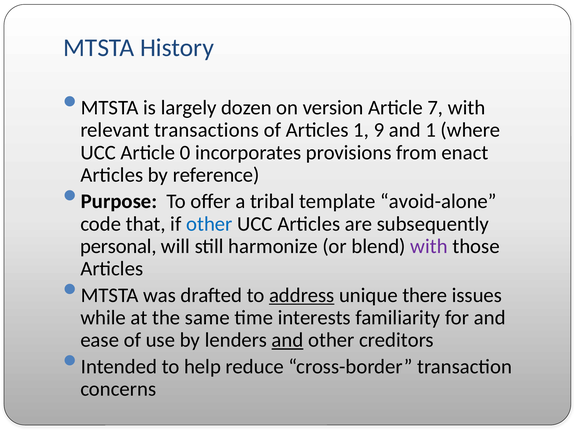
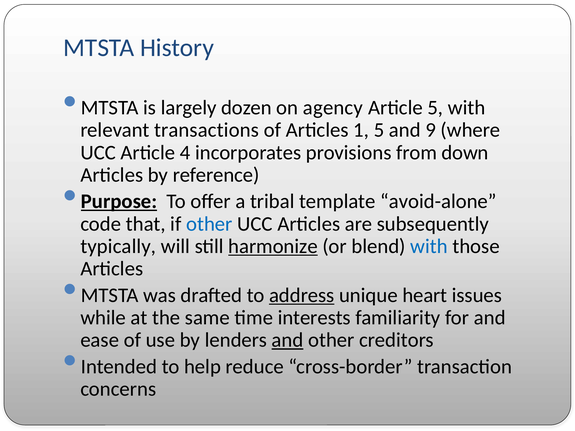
version: version -> agency (333, 108)
Article 7: 7 -> 5 (435, 108)
1 9: 9 -> 5 (379, 130)
and 1: 1 -> 9 (431, 130)
0: 0 -> 4 (185, 153)
enact: enact -> down (465, 153)
Purpose underline: none -> present (119, 202)
personal: personal -> typically (118, 246)
harmonize underline: none -> present (273, 246)
with colour: purple -> blue (429, 246)
there: there -> heart (425, 295)
